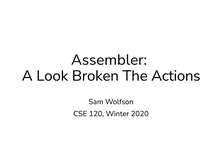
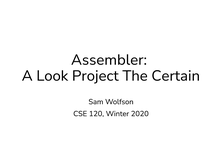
Broken: Broken -> Project (95, 76)
Actions: Actions -> Certain (176, 76)
